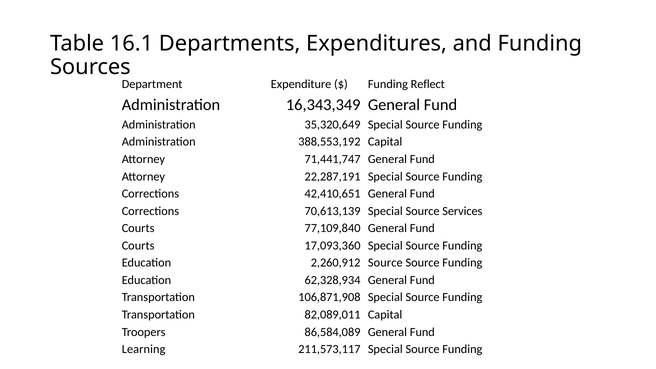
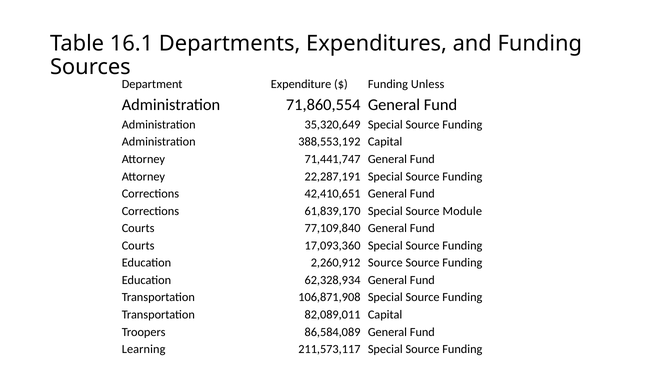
Reflect: Reflect -> Unless (428, 84)
16,343,349: 16,343,349 -> 71,860,554 (323, 105)
70,613,139: 70,613,139 -> 61,839,170 (333, 211)
Services: Services -> Module (462, 211)
